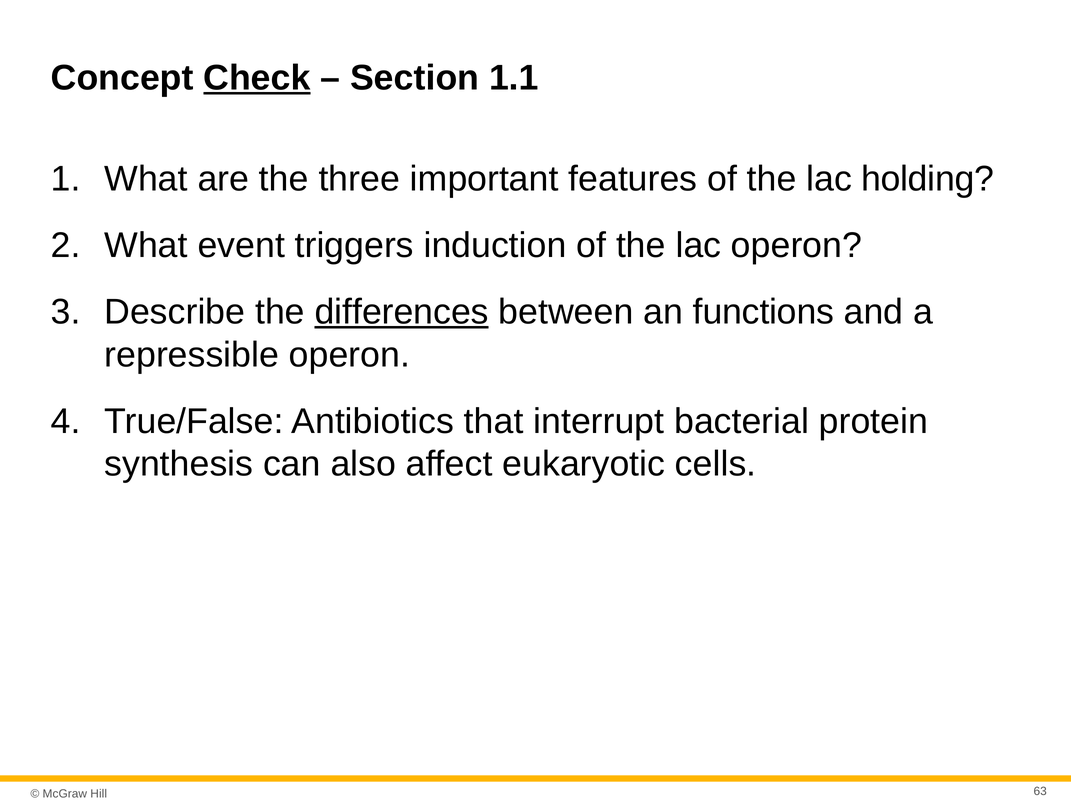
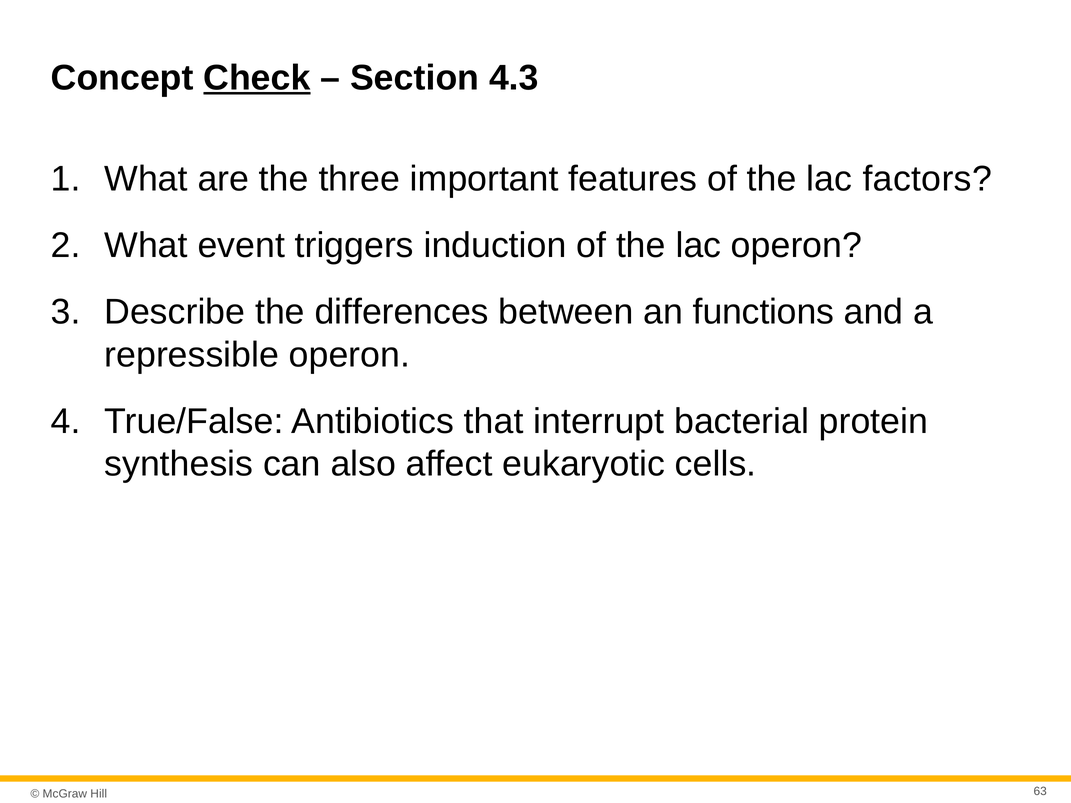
1.1: 1.1 -> 4.3 (514, 78)
holding: holding -> factors (927, 179)
differences underline: present -> none (402, 312)
